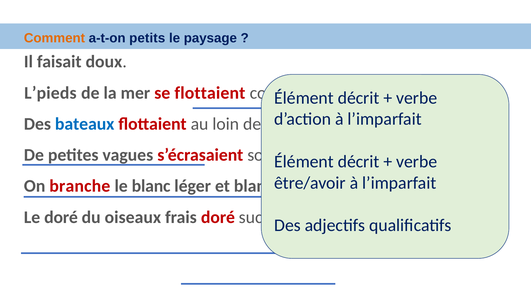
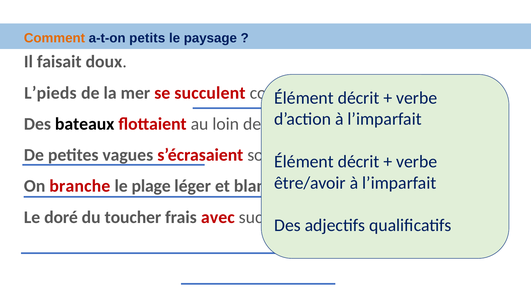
se flottaient: flottaient -> succulent (210, 93)
bateaux colour: blue -> black (85, 124)
le blanc: blanc -> plage (151, 186)
oiseaux: oiseaux -> toucher (133, 217)
frais doré: doré -> avec (218, 217)
